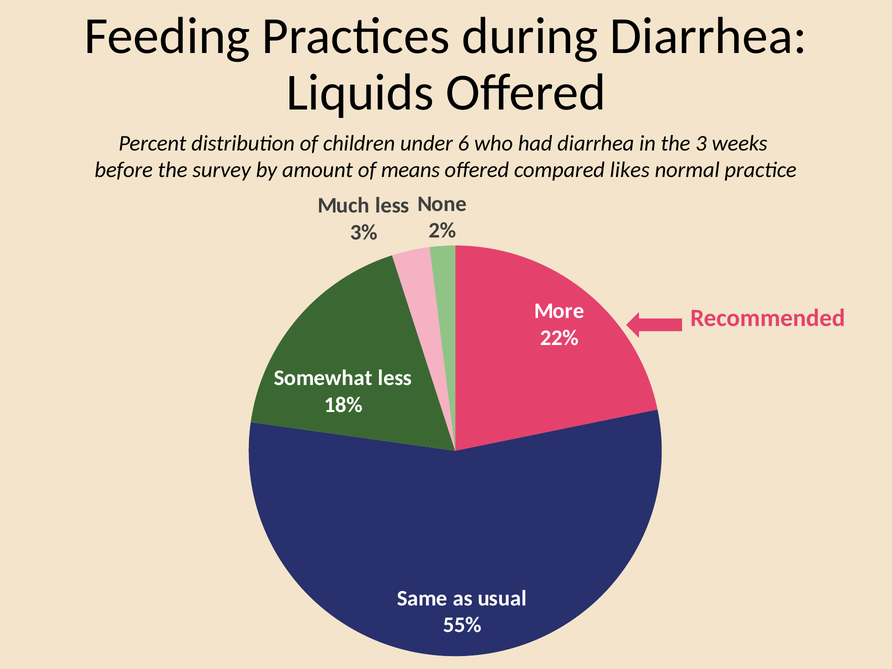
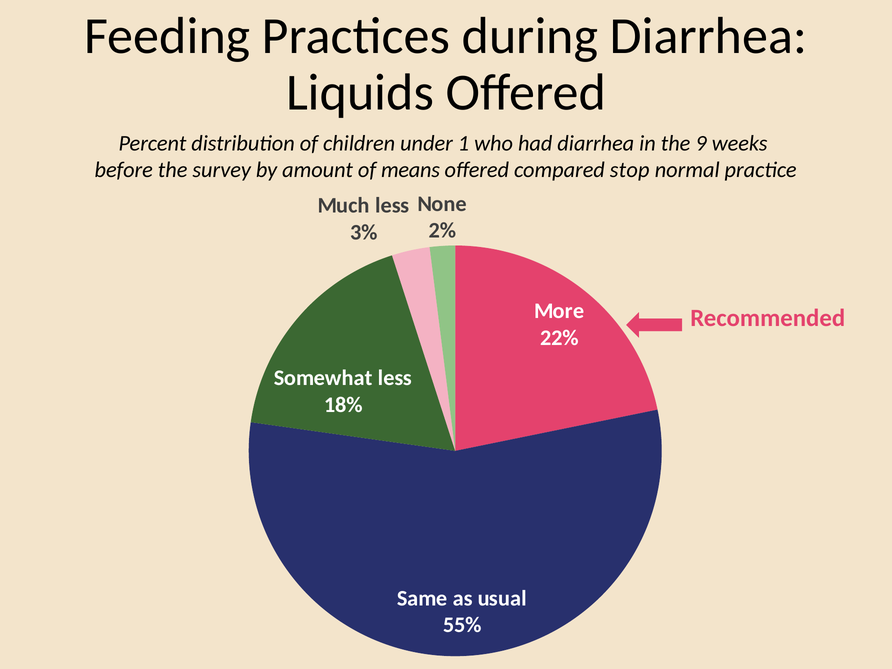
6: 6 -> 1 (464, 143)
3: 3 -> 9 (701, 143)
likes: likes -> stop (630, 170)
